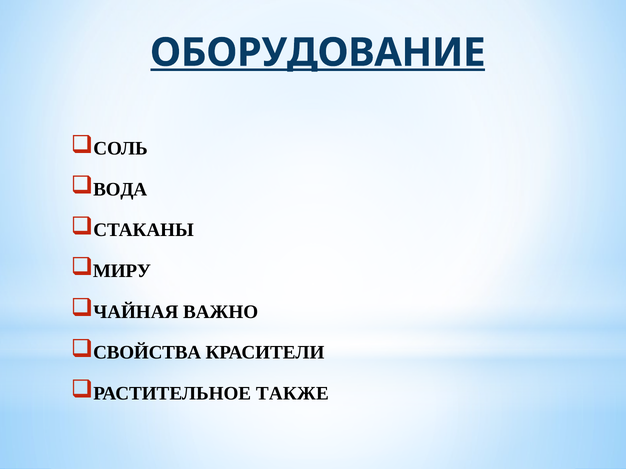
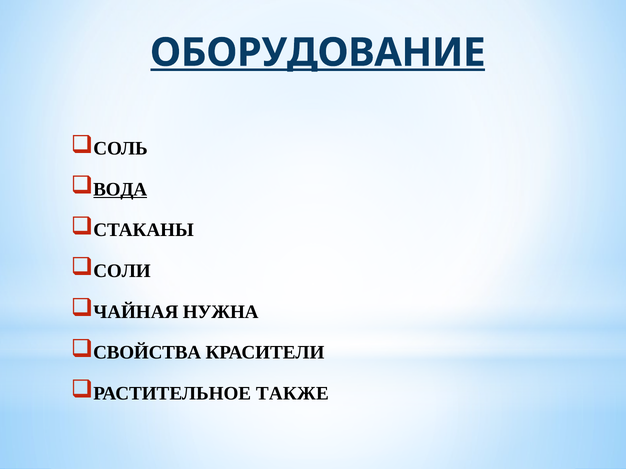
ВОДА underline: none -> present (120, 190)
МИРУ: МИРУ -> СОЛИ (122, 271)
ВАЖНО: ВАЖНО -> НУЖНА (221, 312)
